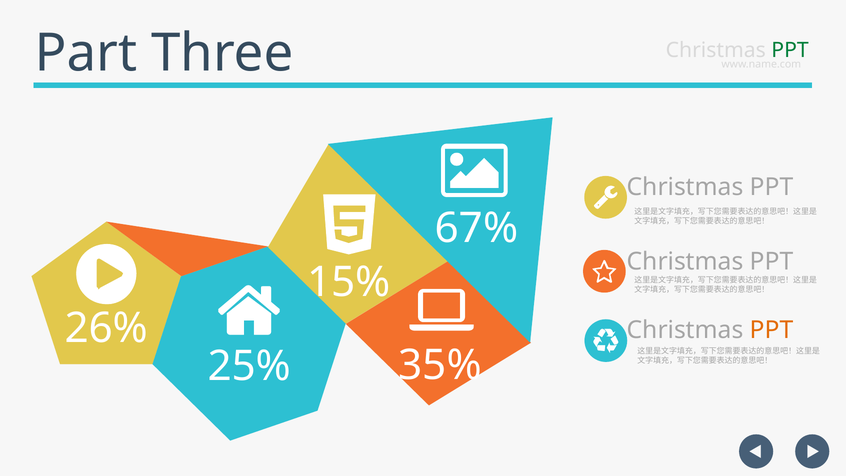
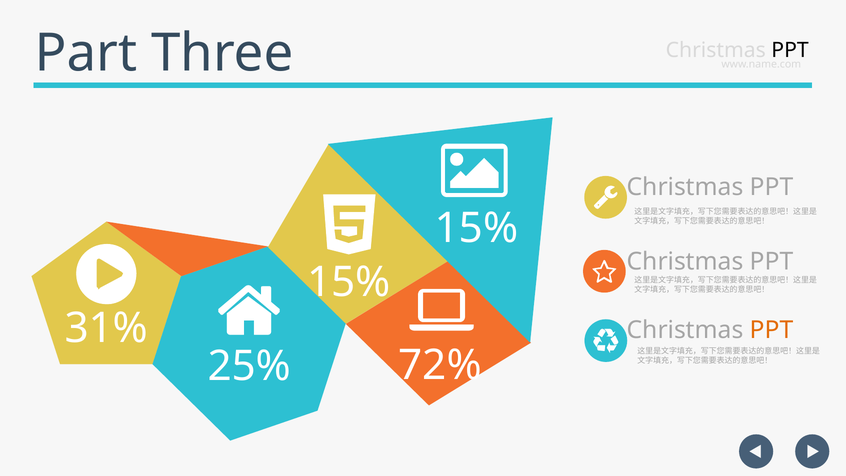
PPT colour: green -> black (790, 50)
67%: 67% -> 15% (476, 228)
26%: 26% -> 31% (106, 328)
35%: 35% -> 72% (440, 365)
